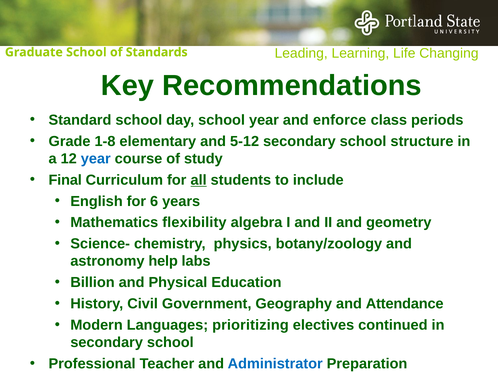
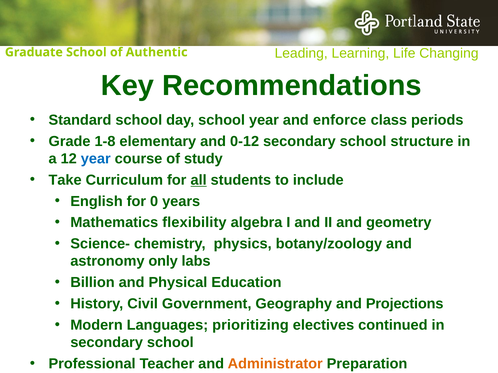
Standards: Standards -> Authentic (157, 52)
5-12: 5-12 -> 0-12 (245, 141)
Final: Final -> Take (65, 180)
6: 6 -> 0 (154, 201)
help: help -> only (163, 262)
Attendance: Attendance -> Projections (405, 304)
Administrator colour: blue -> orange (275, 364)
